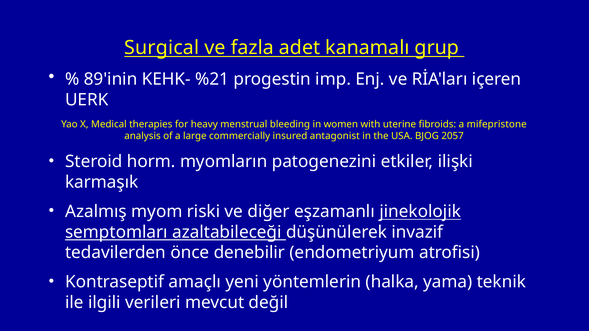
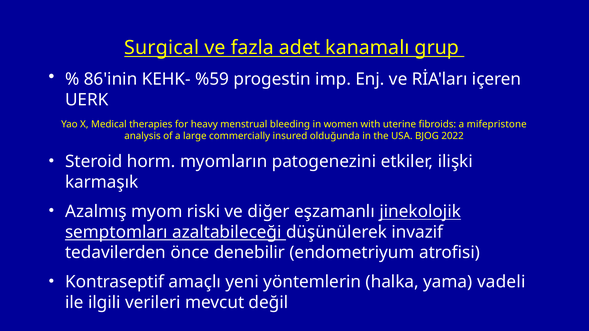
89'inin: 89'inin -> 86'inin (111, 79)
%21: %21 -> %59 (212, 79)
antagonist: antagonist -> olduğunda (335, 136)
2057: 2057 -> 2022 (453, 136)
teknik: teknik -> vadeli (501, 282)
